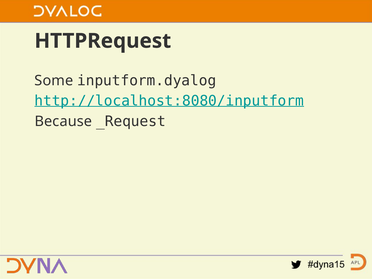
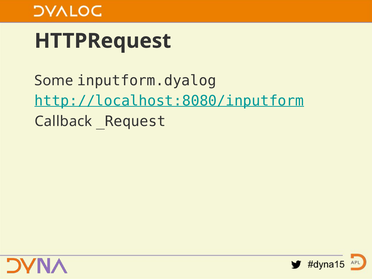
Because: Because -> Callback (63, 121)
